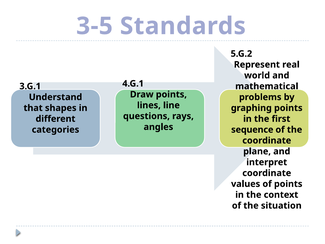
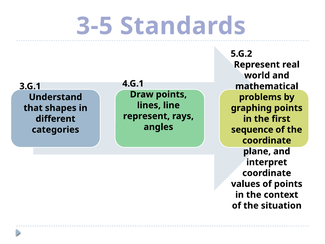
questions: questions -> represent (146, 116)
